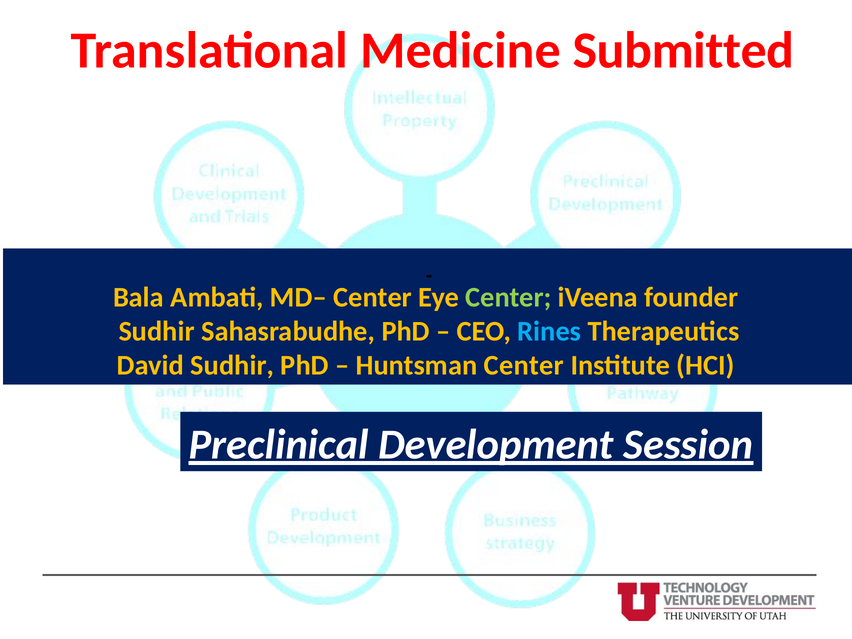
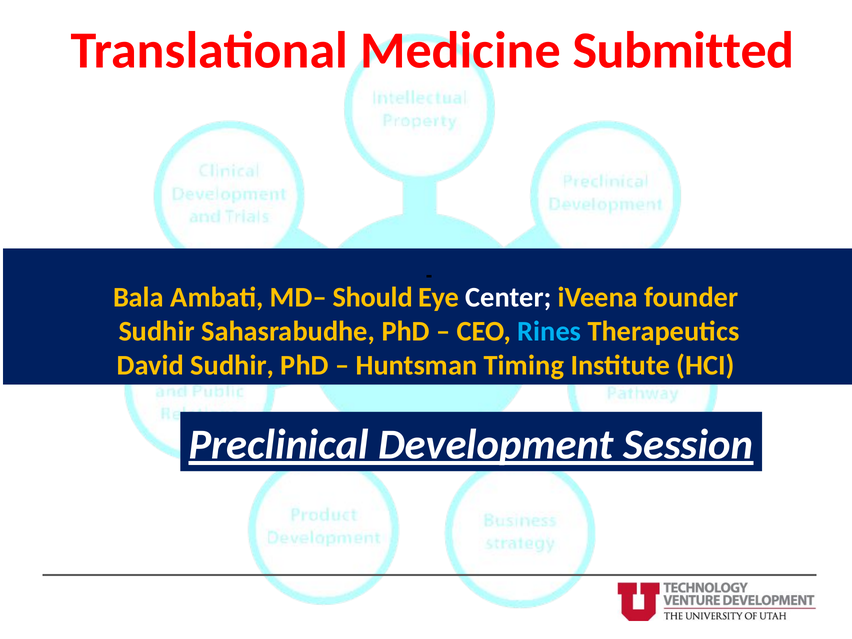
MD– Center: Center -> Should (373, 297)
Center colour: light green -> white (508, 297)
Huntsman Center: Center -> Timing (524, 365)
